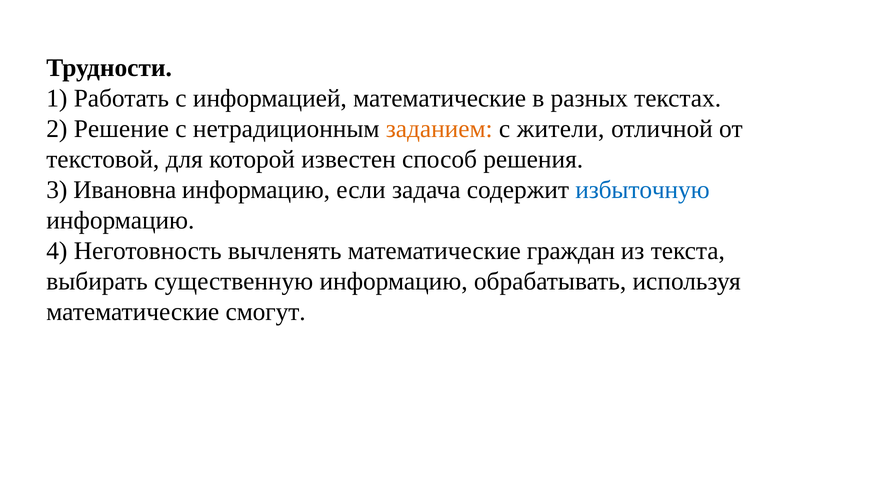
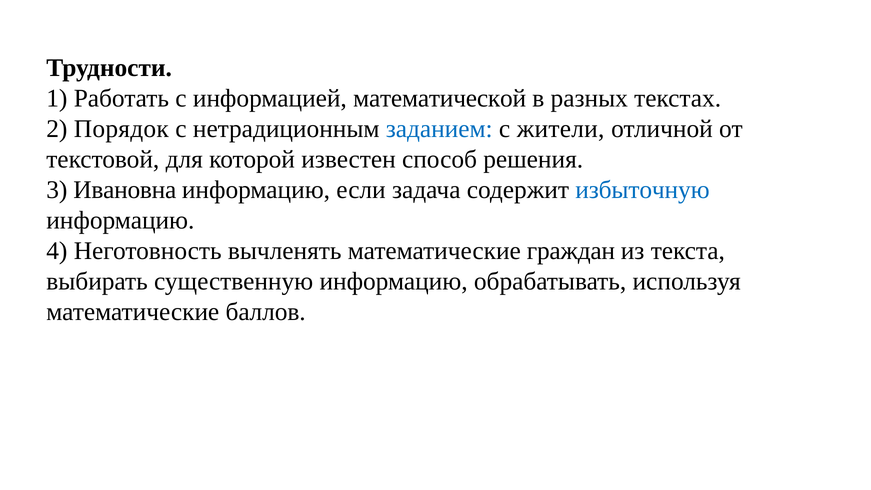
информацией математические: математические -> математической (440, 98)
Решение: Решение -> Порядок (121, 129)
заданием colour: orange -> blue (439, 129)
смогут: смогут -> баллов (266, 312)
